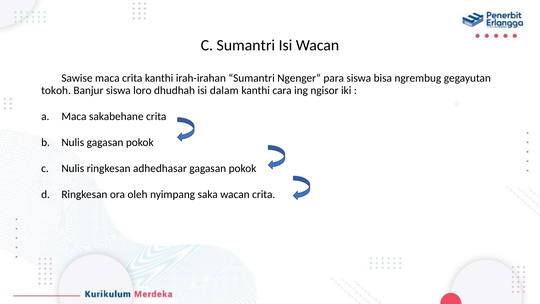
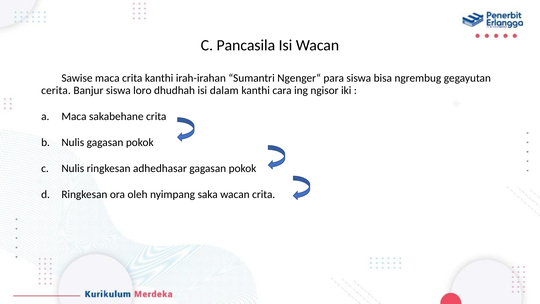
C Sumantri: Sumantri -> Pancasila (246, 45)
tokoh: tokoh -> cerita (56, 90)
